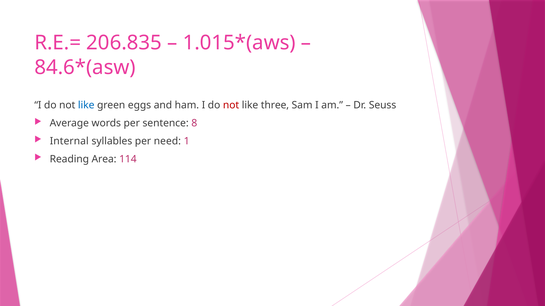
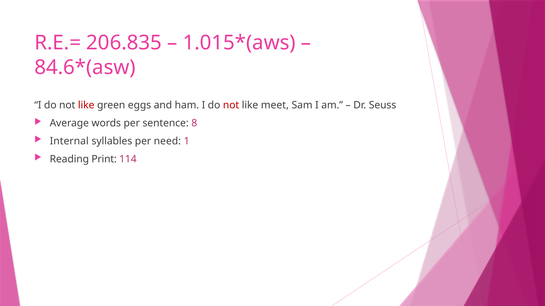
like colour: blue -> red (86, 105)
three: three -> meet (275, 105)
Area: Area -> Print (104, 159)
